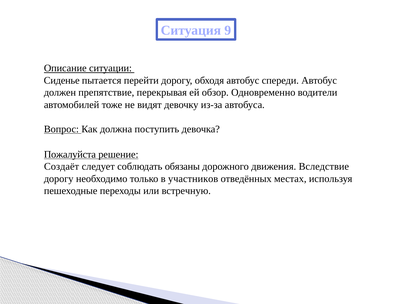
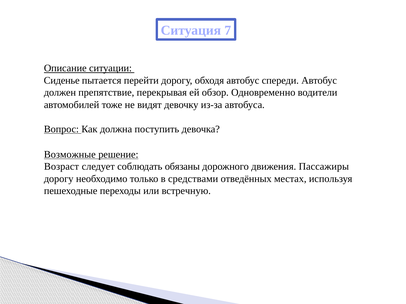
9: 9 -> 7 (228, 30)
Пожалуйста: Пожалуйста -> Возможные (70, 155)
Создаёт: Создаёт -> Возраст (62, 167)
Вследствие: Вследствие -> Пассажиры (324, 167)
участников: участников -> средствами (193, 179)
